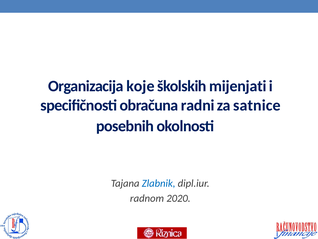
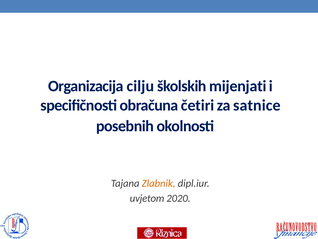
koje: koje -> cilju (140, 86)
radni: radni -> četiri (198, 105)
Zlabnik colour: blue -> orange (159, 183)
radnom: radnom -> uvjetom (147, 198)
